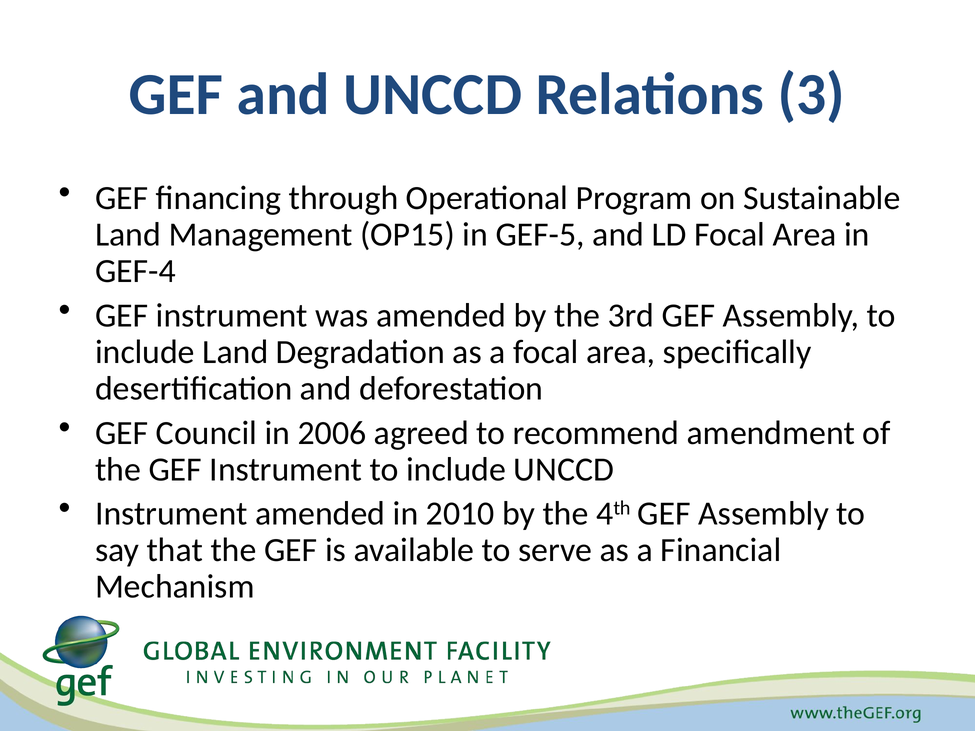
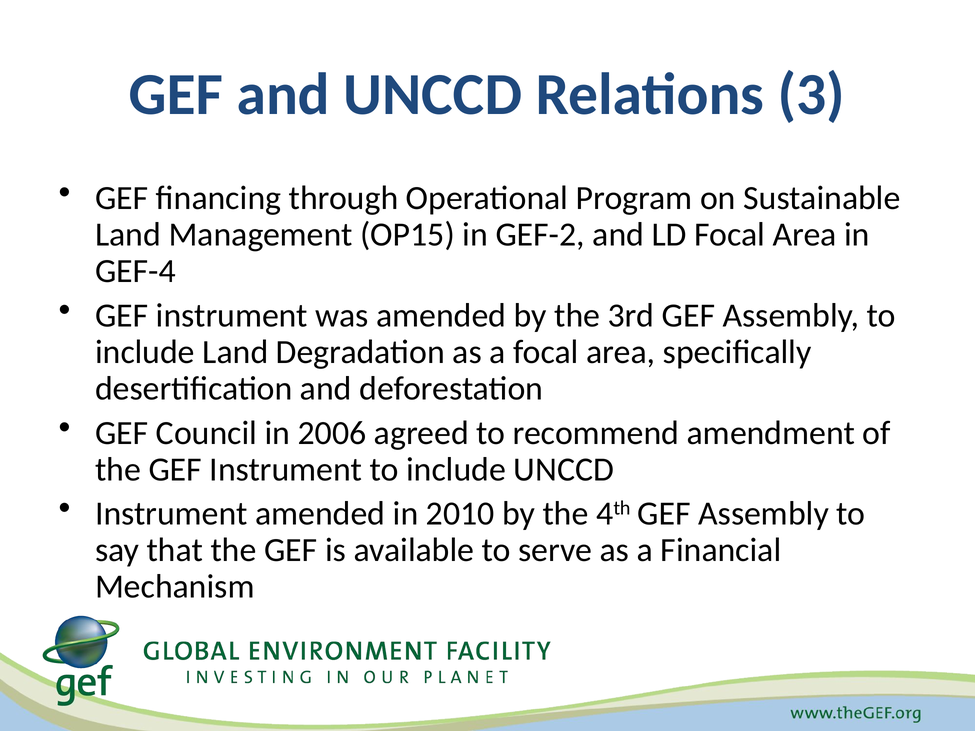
GEF-5: GEF-5 -> GEF-2 (540, 235)
